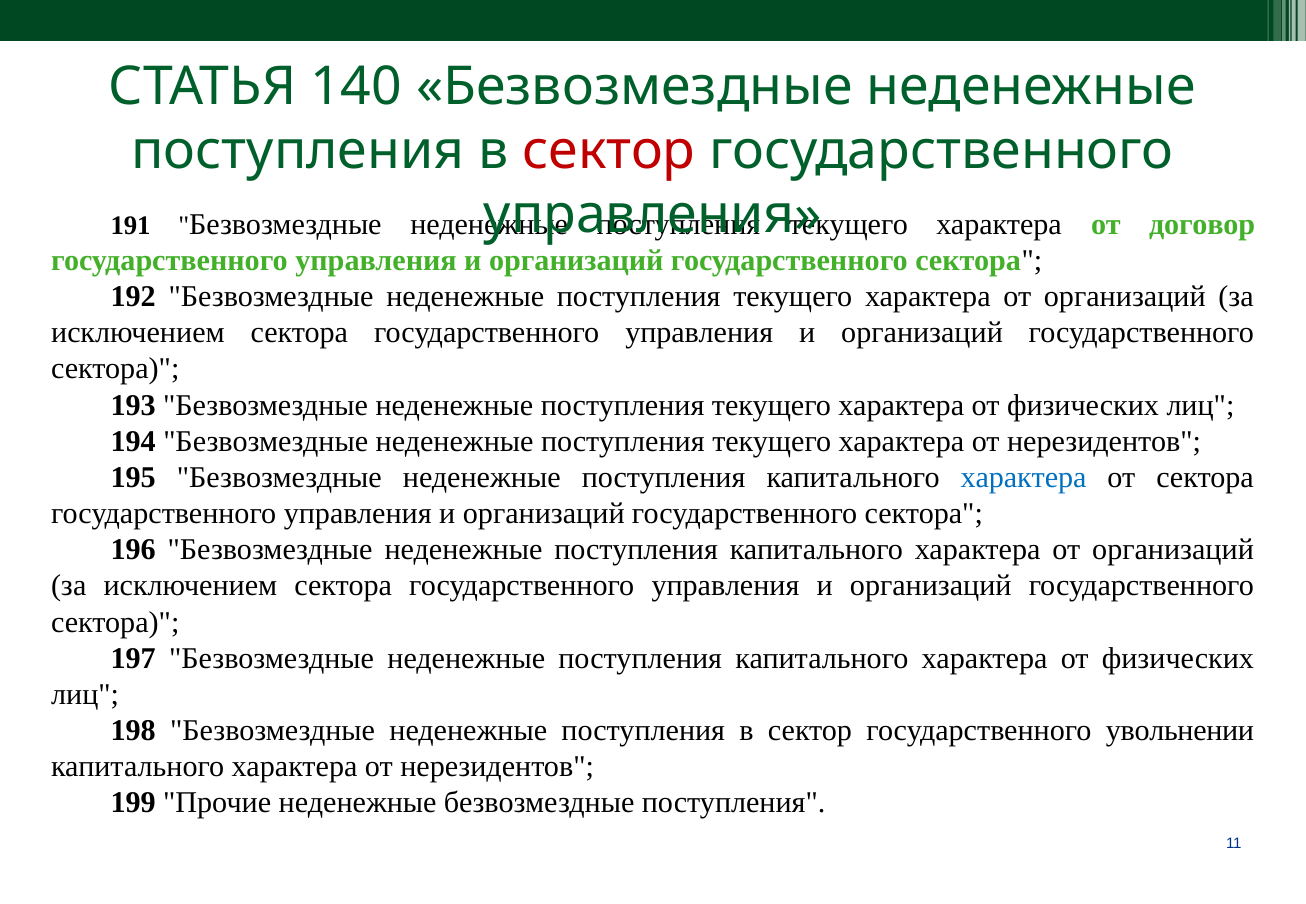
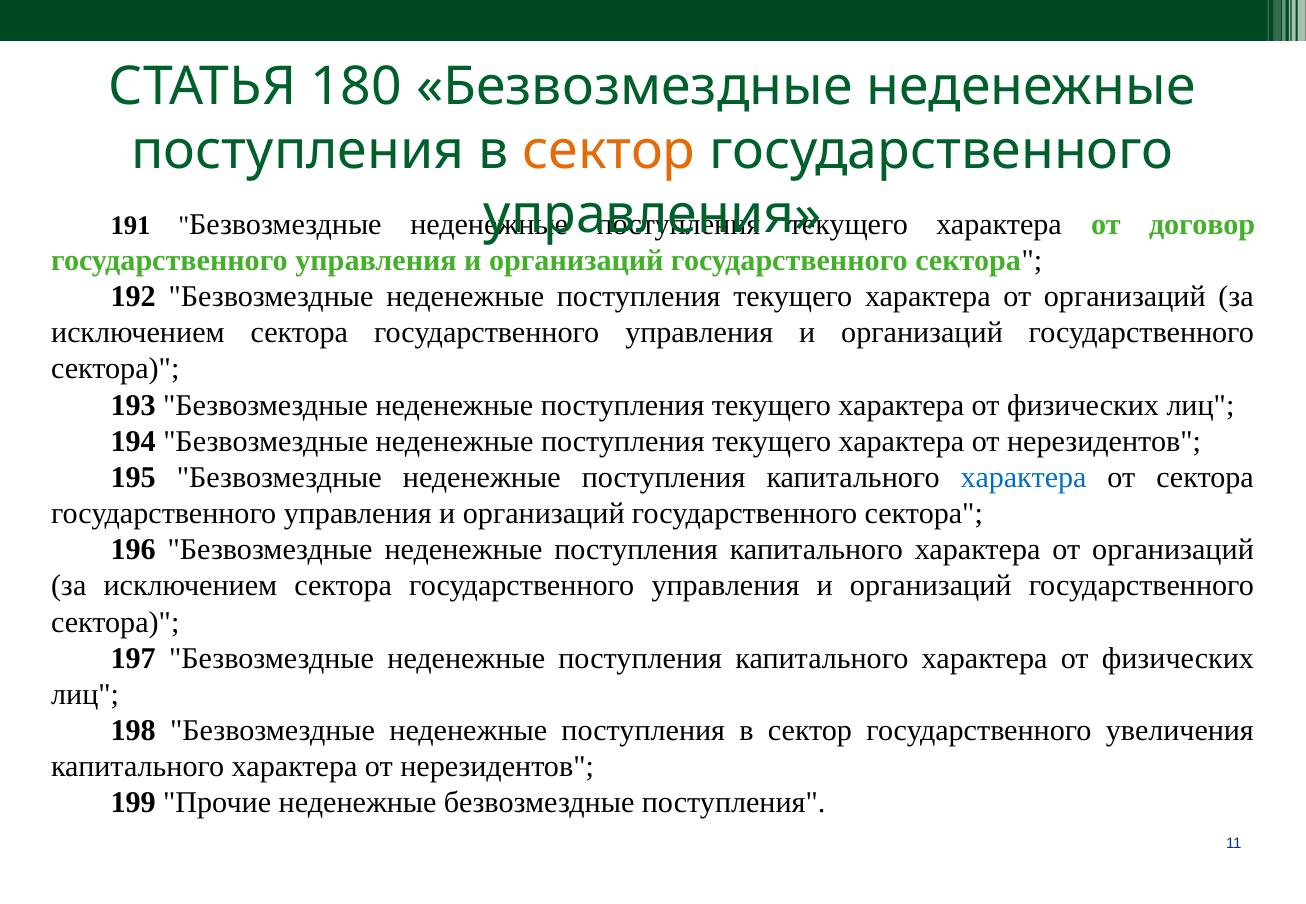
140: 140 -> 180 (356, 87)
сектор colour: red -> orange (609, 151)
увольнении: увольнении -> увеличения (1180, 731)
